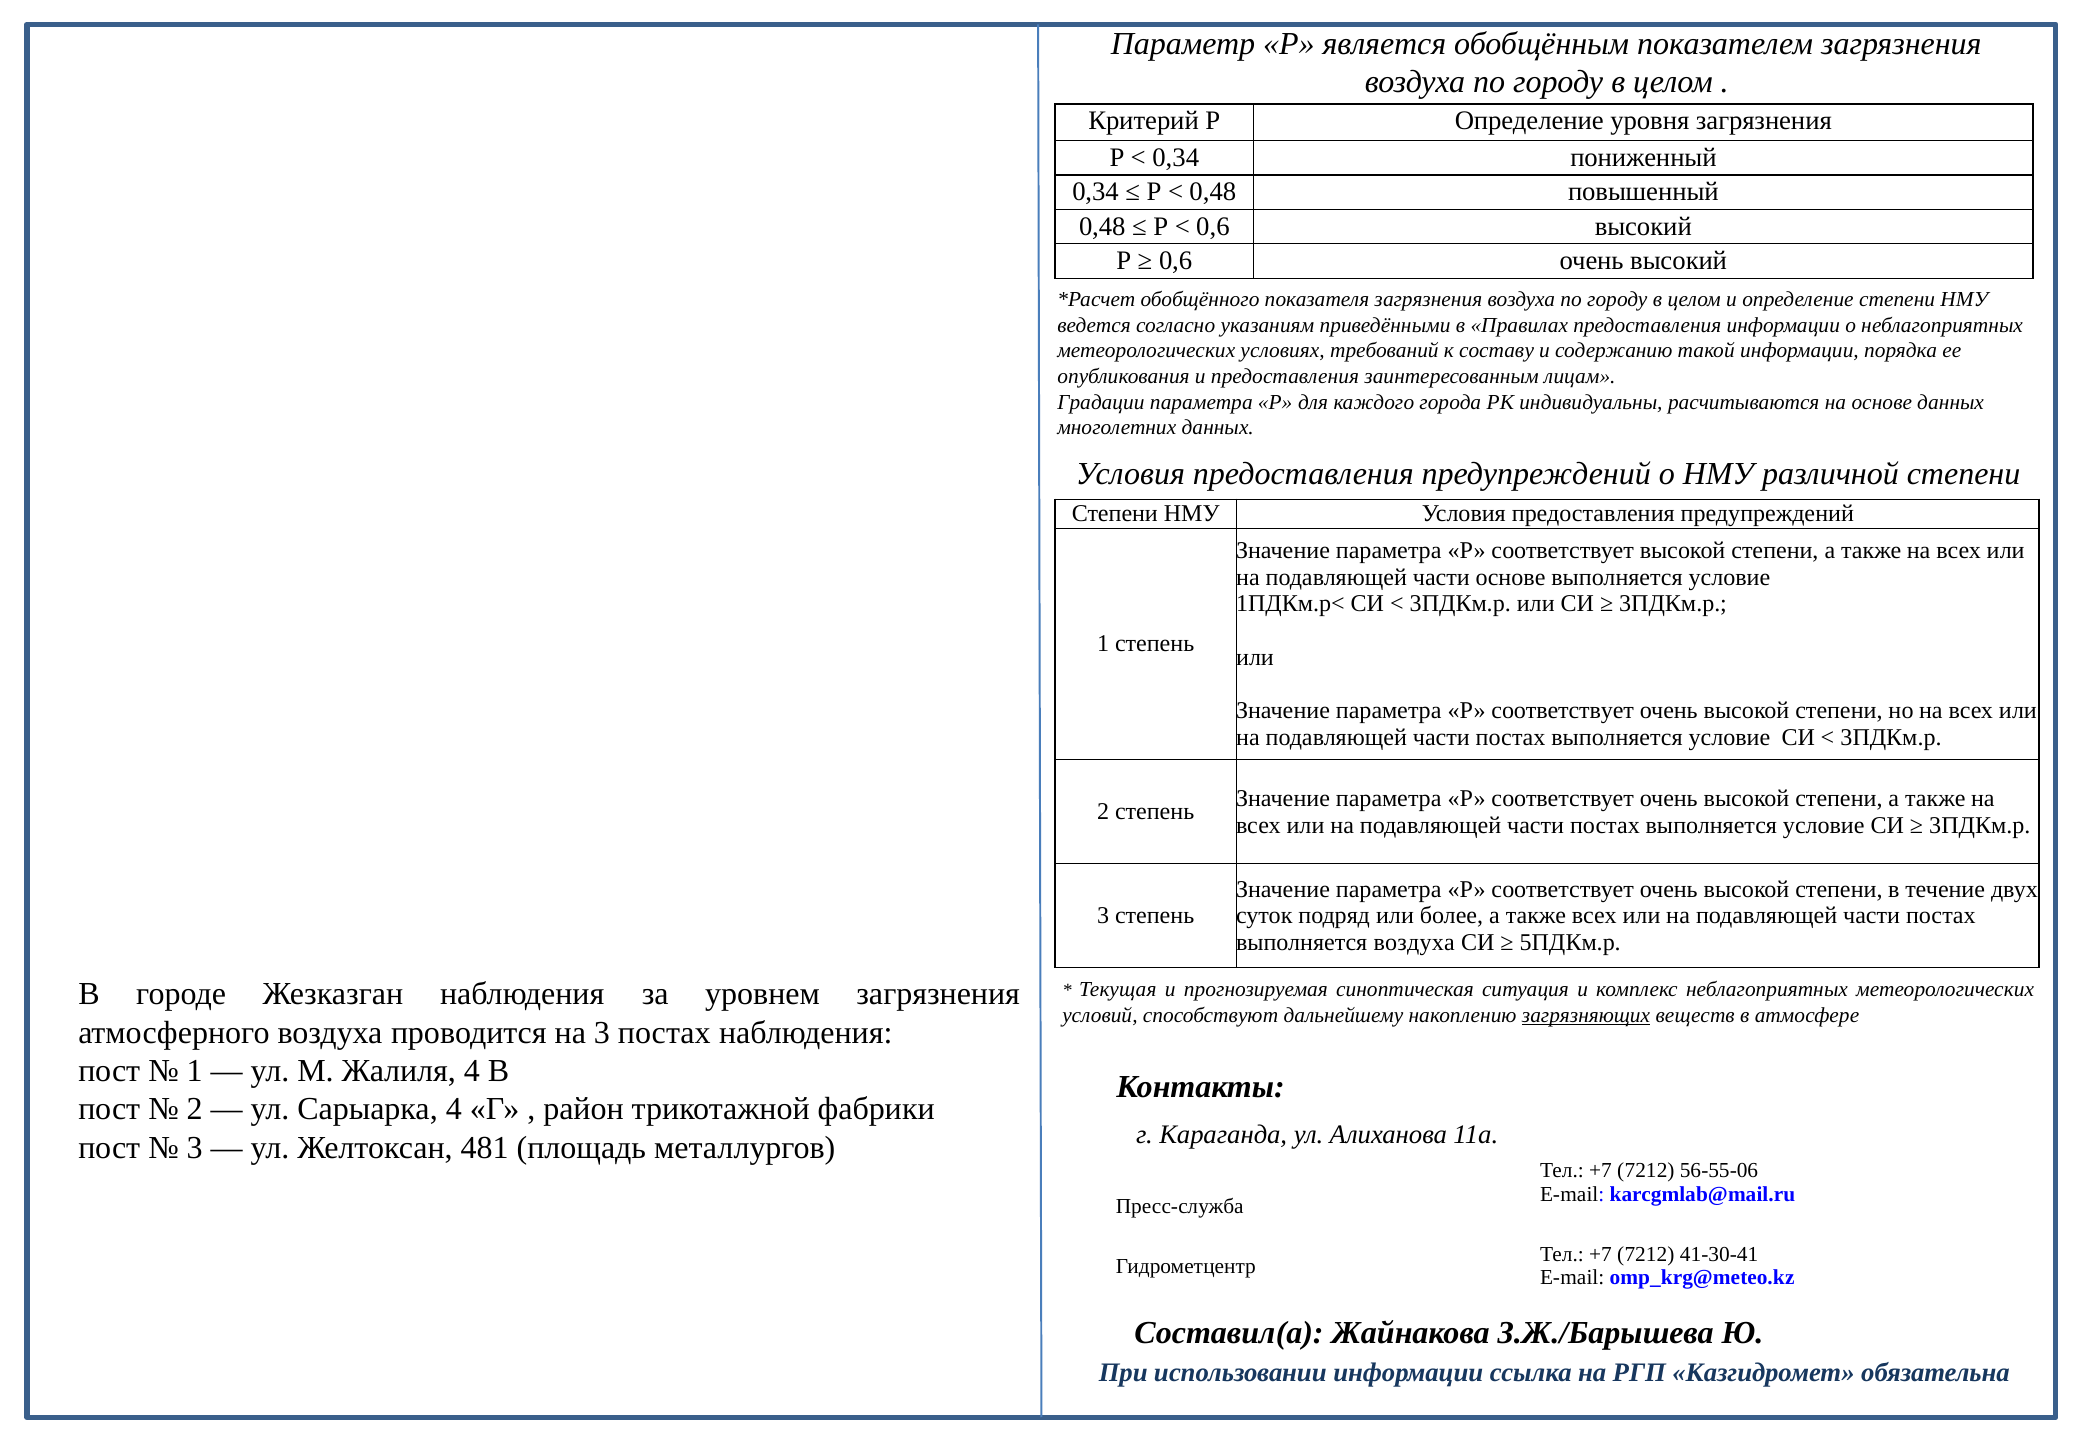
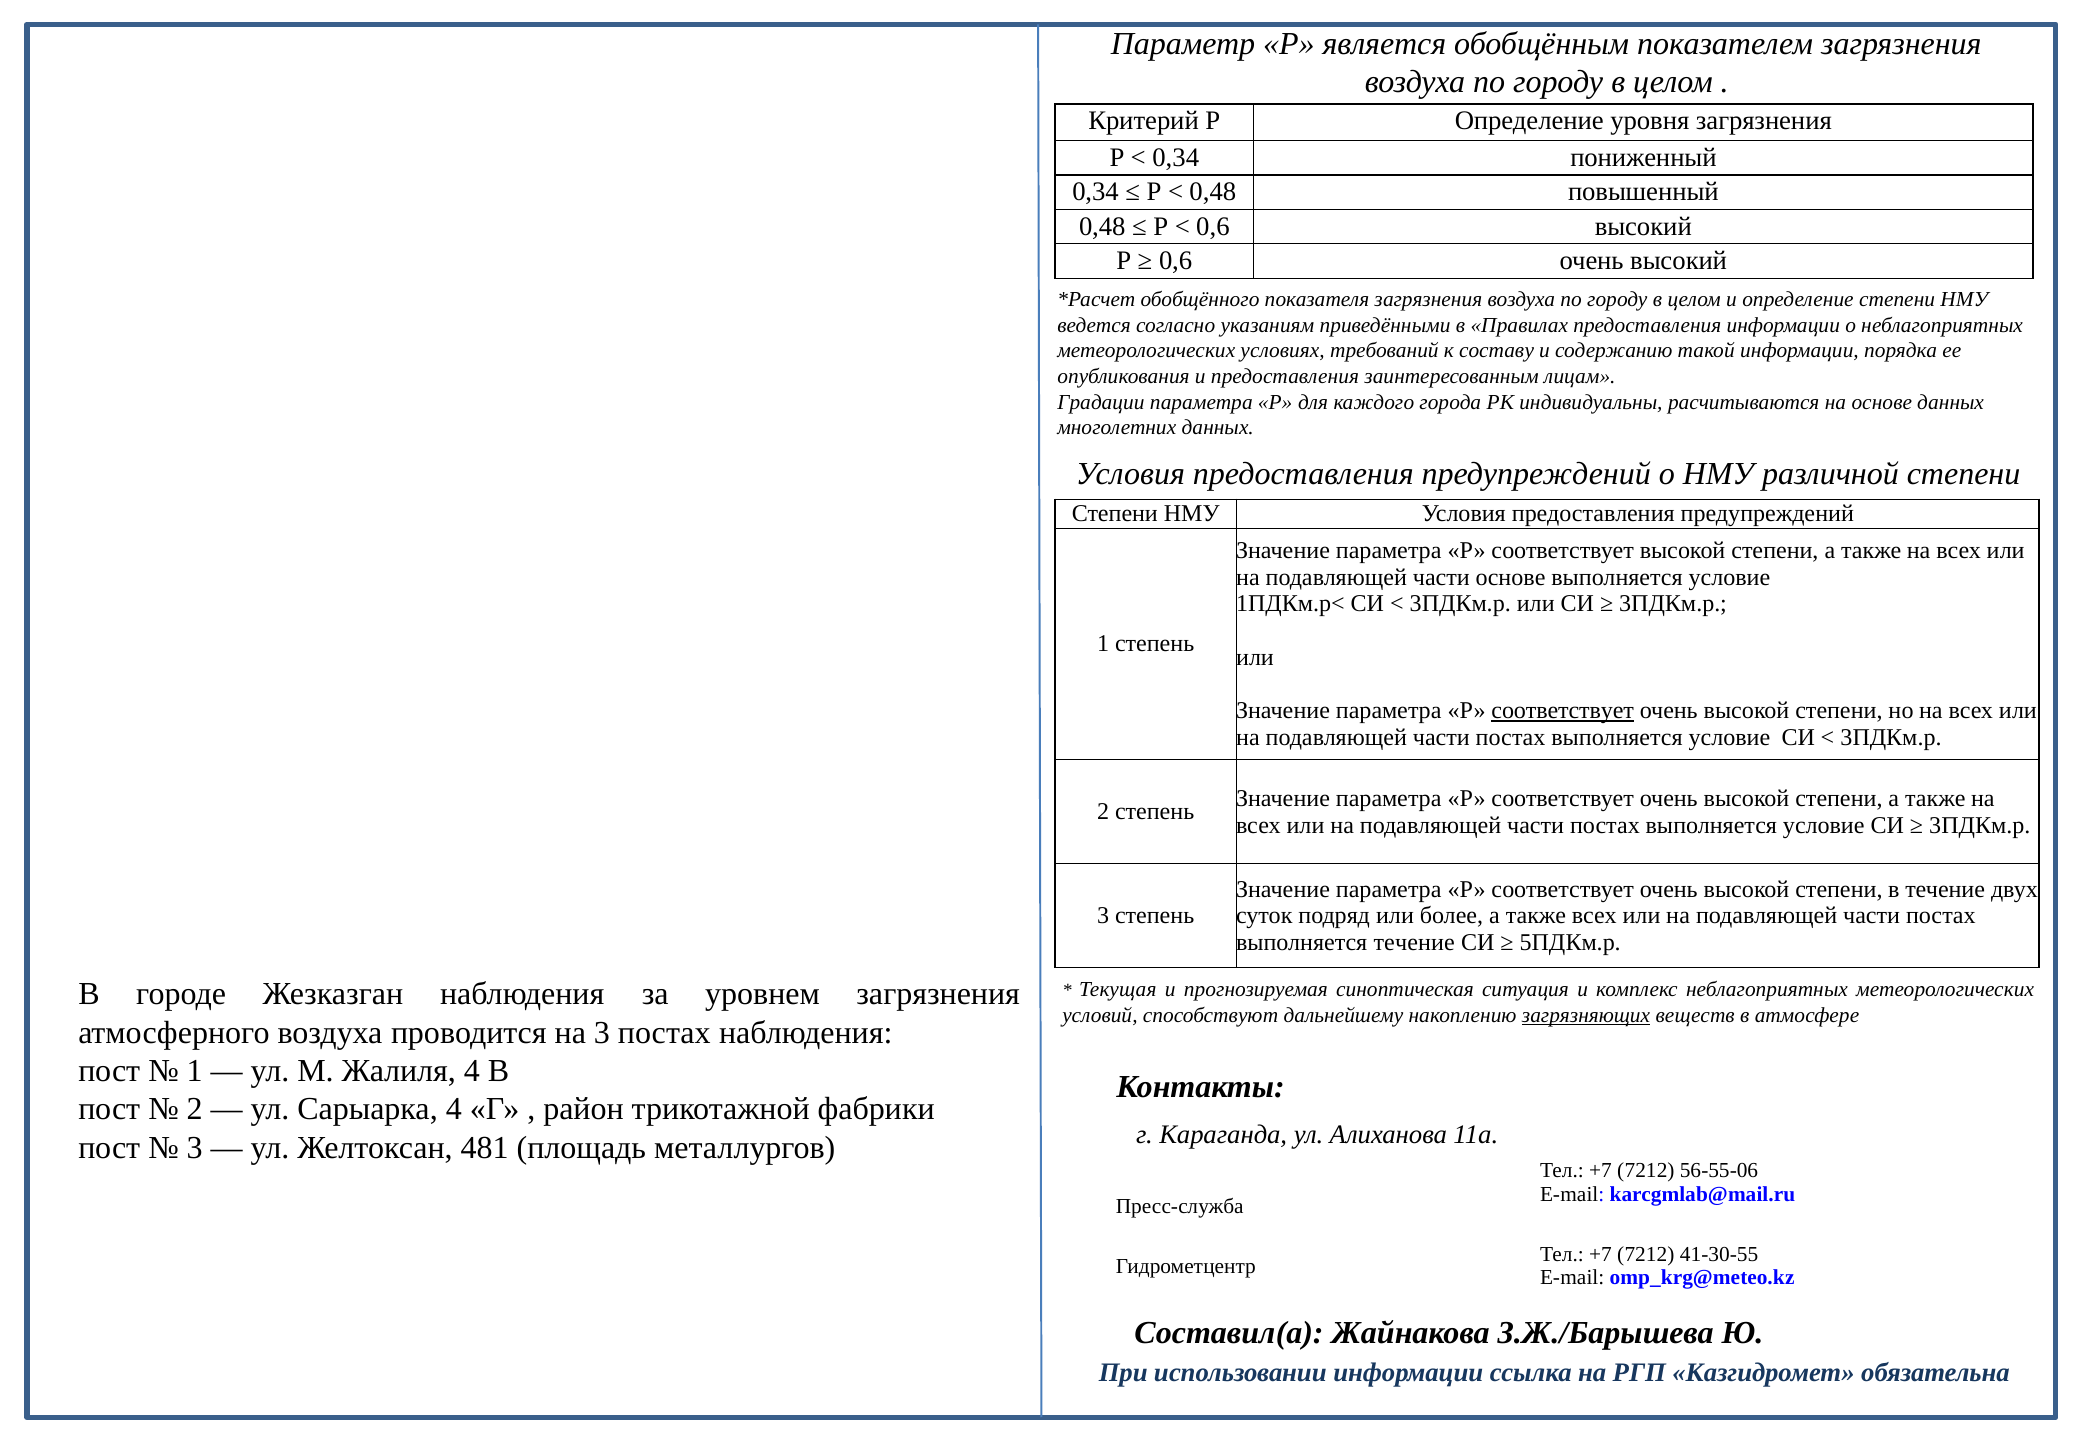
соответствует underline: none -> present (1563, 711)
выполняется воздуха: воздуха -> течение (1414, 943)
41-30-41: 41-30-41 -> 41-30-55 (1719, 1254)
